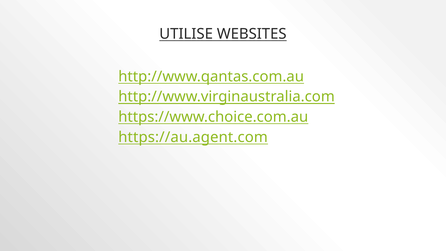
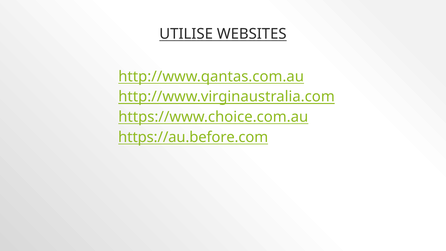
https://au.agent.com: https://au.agent.com -> https://au.before.com (193, 137)
